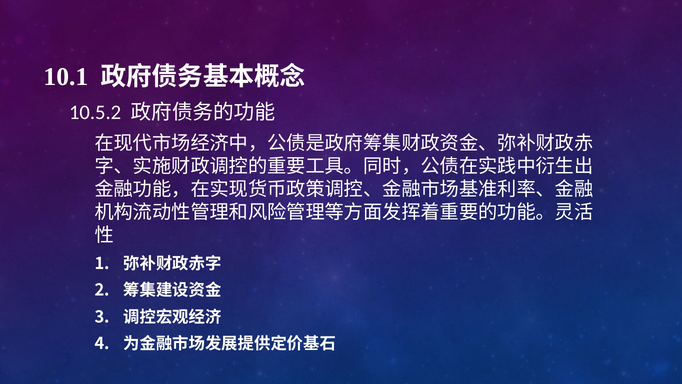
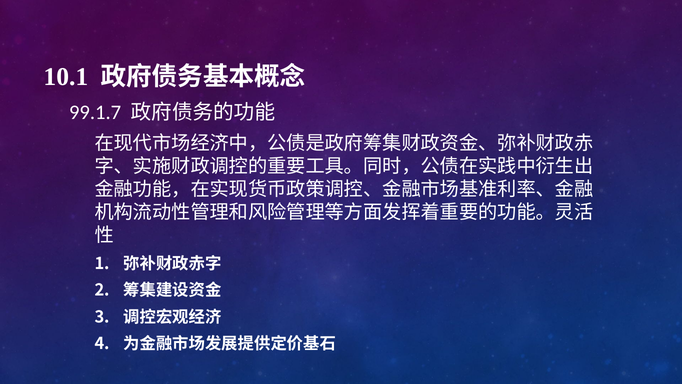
10.5.2: 10.5.2 -> 99.1.7 (95, 112)
